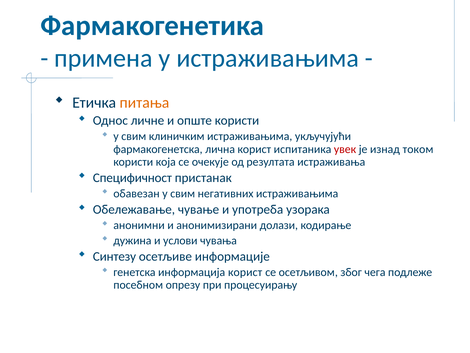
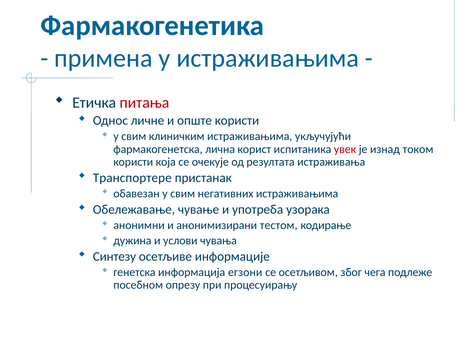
питања colour: orange -> red (144, 102)
Специфичност: Специфичност -> Транспортере (132, 178)
долази: долази -> тестом (279, 225)
информација корист: корист -> егзони (245, 272)
